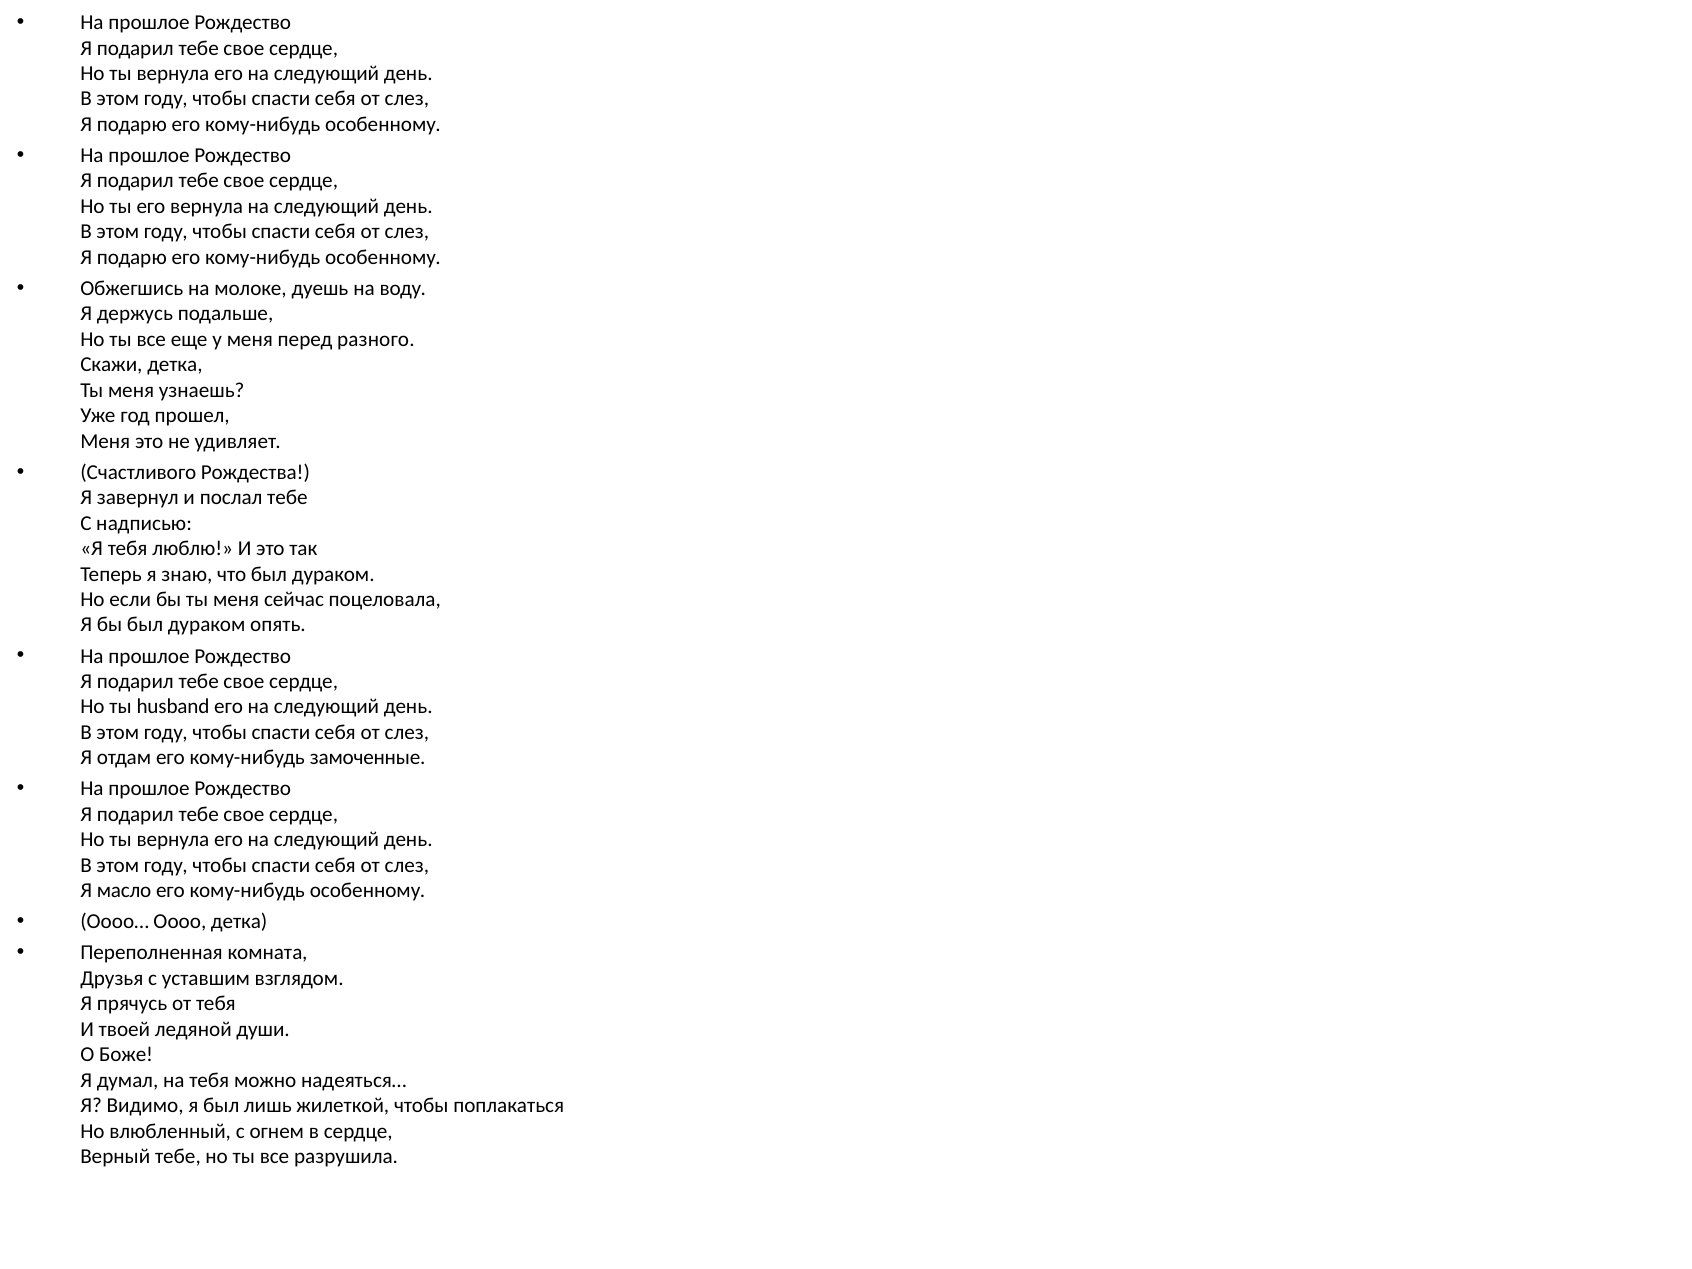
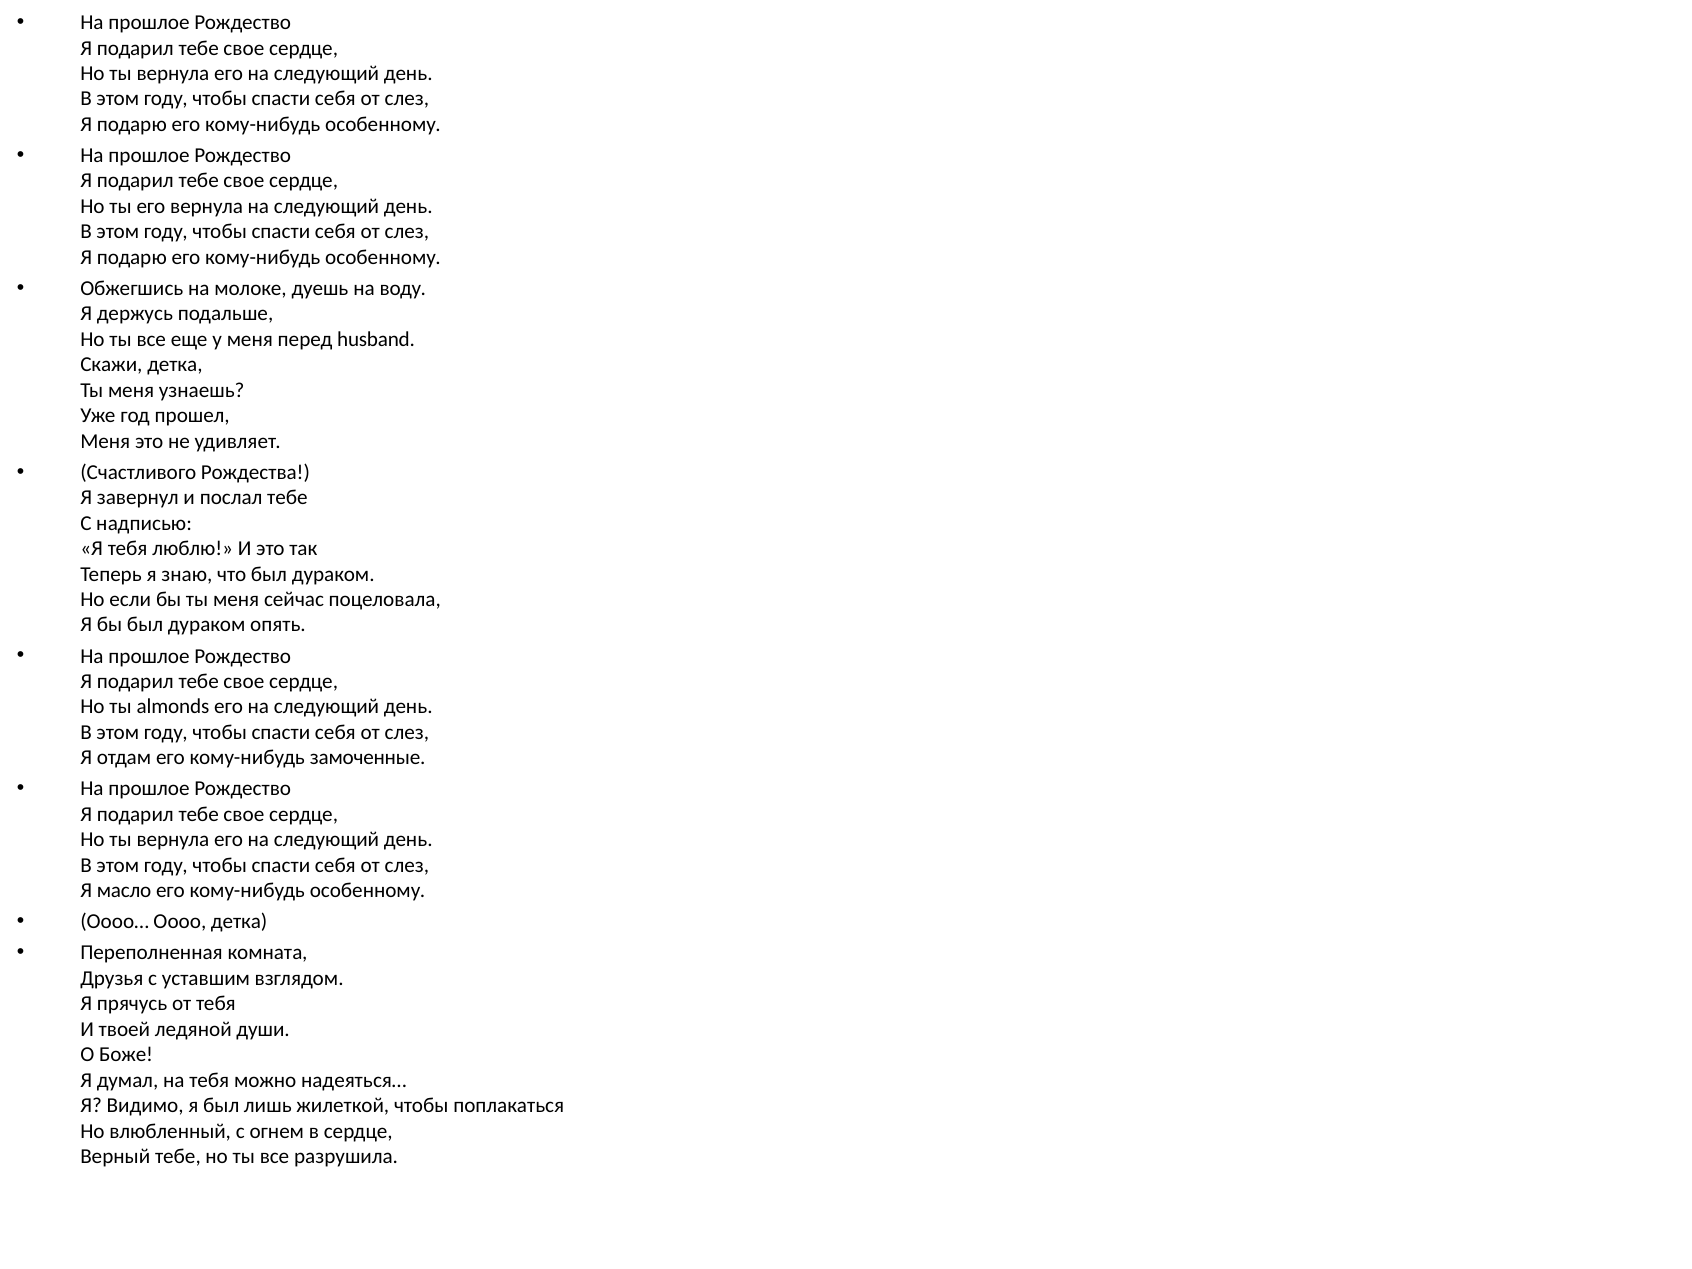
разного: разного -> husband (376, 339)
husband: husband -> almonds (173, 707)
